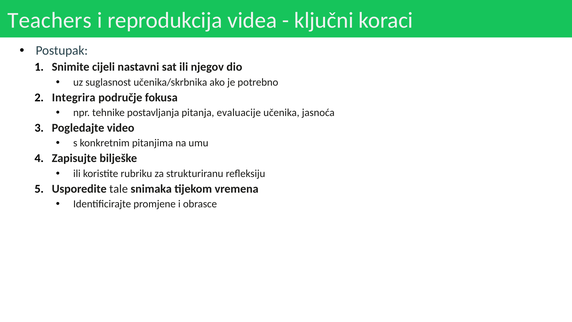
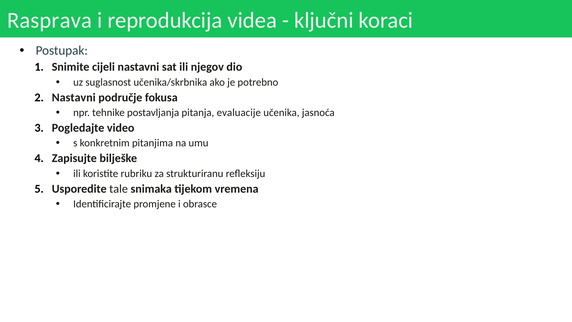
Teachers: Teachers -> Rasprava (50, 20)
Integrira: Integrira -> Nastavni (74, 97)
